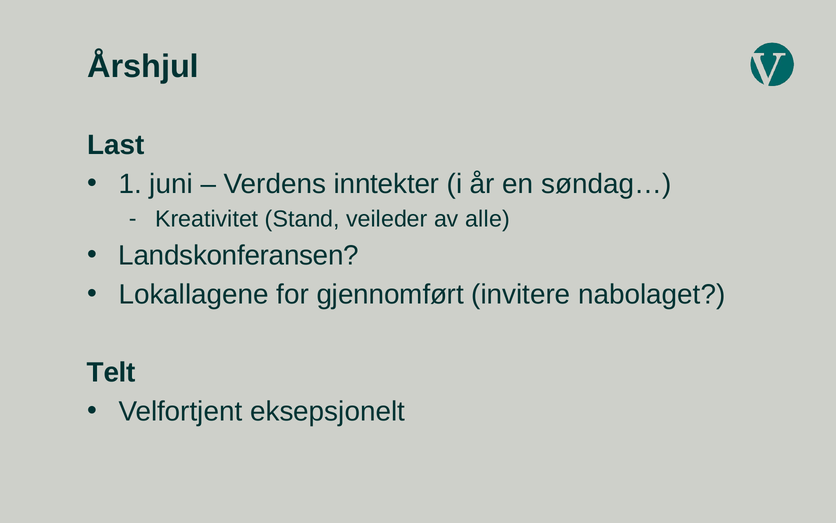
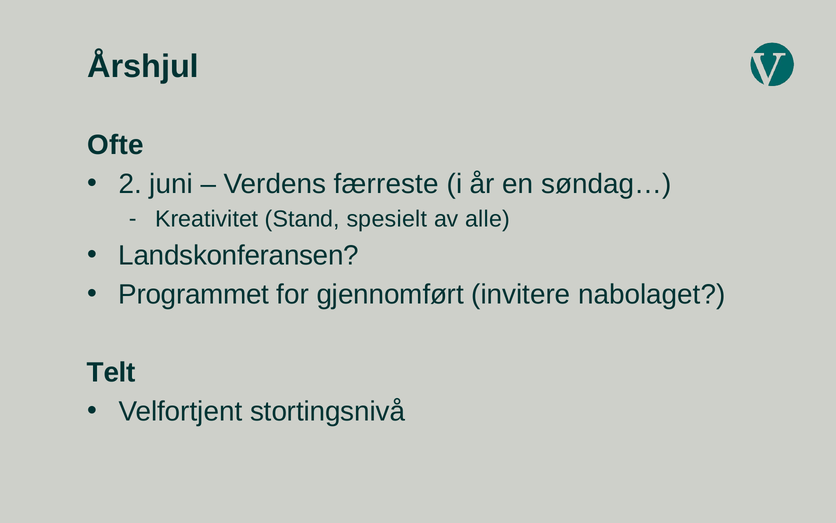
Last: Last -> Ofte (116, 145)
1: 1 -> 2 (130, 184)
inntekter: inntekter -> færreste (386, 184)
veileder: veileder -> spesielt (387, 219)
Lokallagene: Lokallagene -> Programmet (194, 294)
eksepsjonelt: eksepsjonelt -> stortingsnivå (328, 411)
